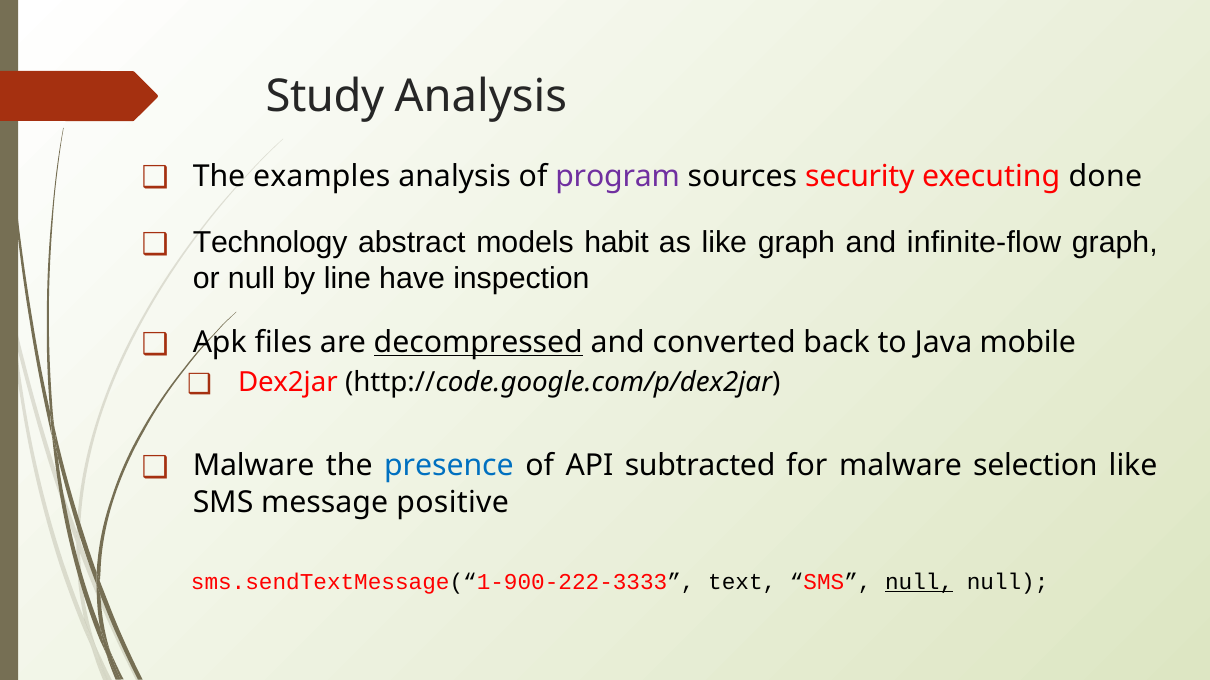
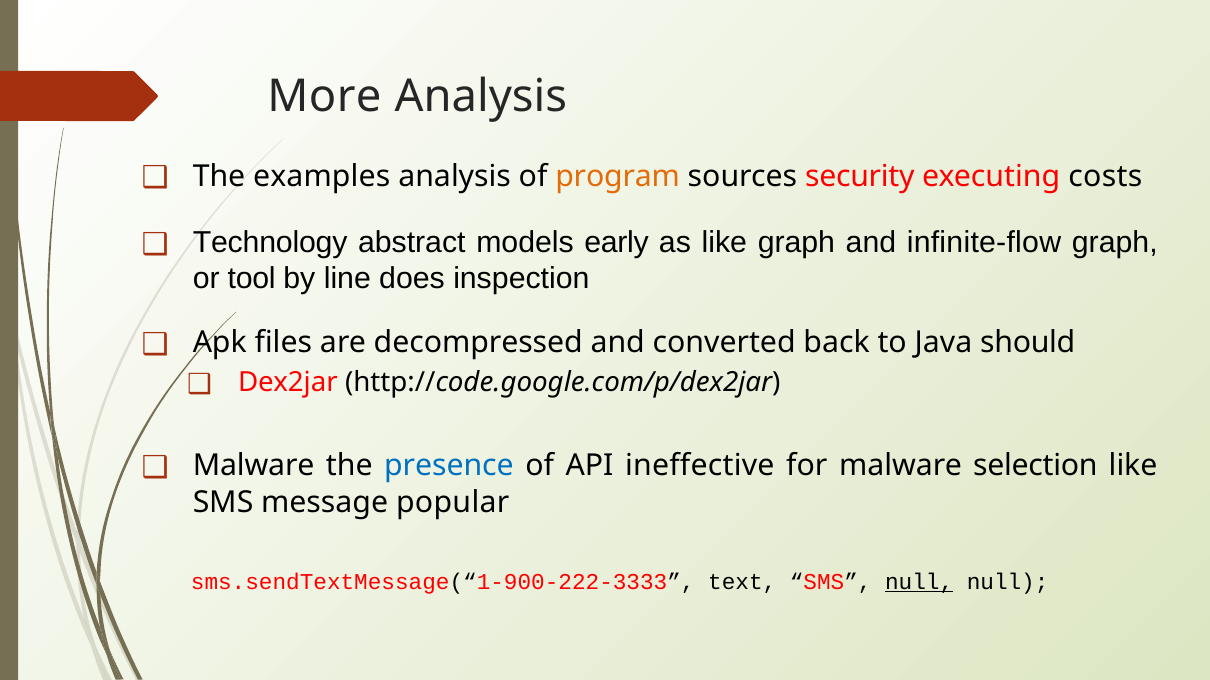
Study: Study -> More (324, 97)
program colour: purple -> orange (618, 176)
done: done -> costs (1105, 176)
habit: habit -> early (617, 243)
or null: null -> tool (252, 279)
have: have -> does (412, 279)
decompressed underline: present -> none (478, 343)
mobile: mobile -> should (1028, 343)
subtracted: subtracted -> ineffective (700, 466)
positive: positive -> popular (453, 503)
